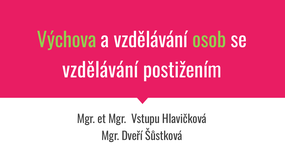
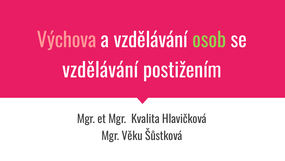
Výchova colour: light green -> pink (67, 41)
Vstupu: Vstupu -> Kvalita (145, 119)
Dveří: Dveří -> Věku (132, 136)
